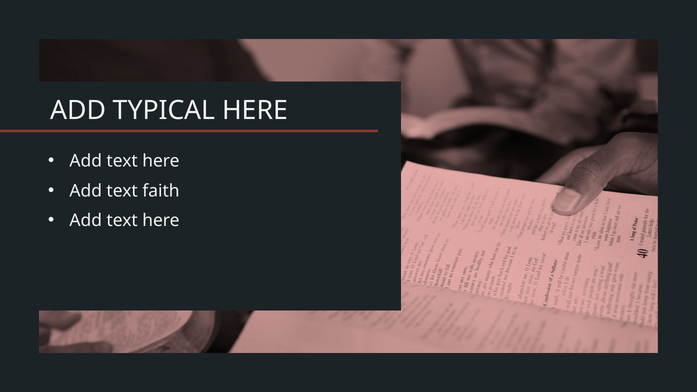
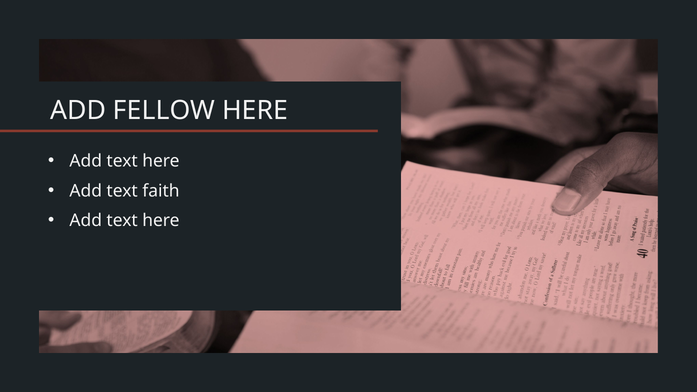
TYPICAL: TYPICAL -> FELLOW (164, 110)
